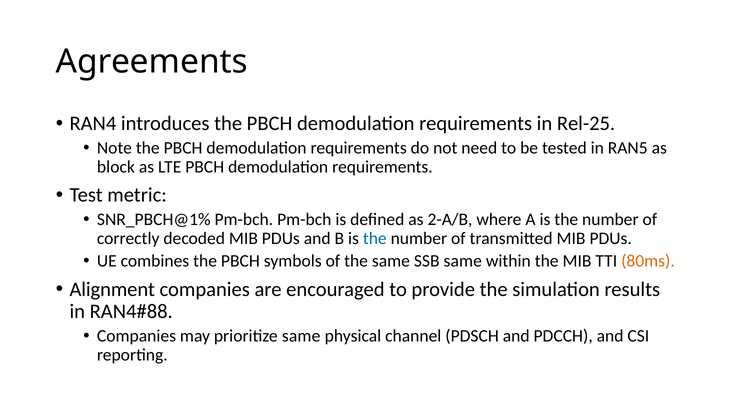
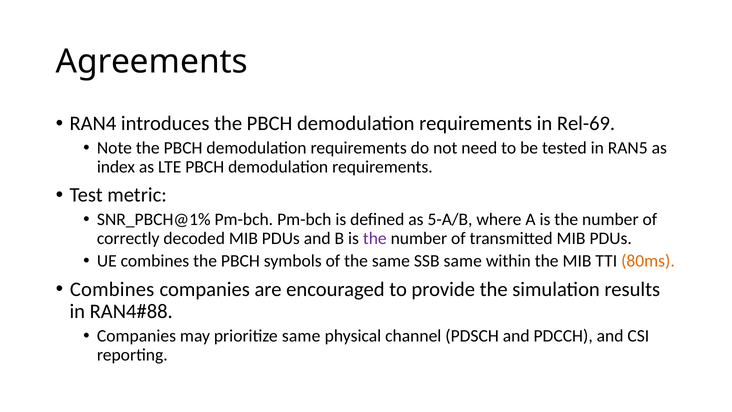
Rel-25: Rel-25 -> Rel-69 (586, 123)
block: block -> index (116, 167)
2-A/B: 2-A/B -> 5-A/B (450, 219)
the colour: blue -> purple (375, 238)
Alignment: Alignment -> Combines (112, 289)
